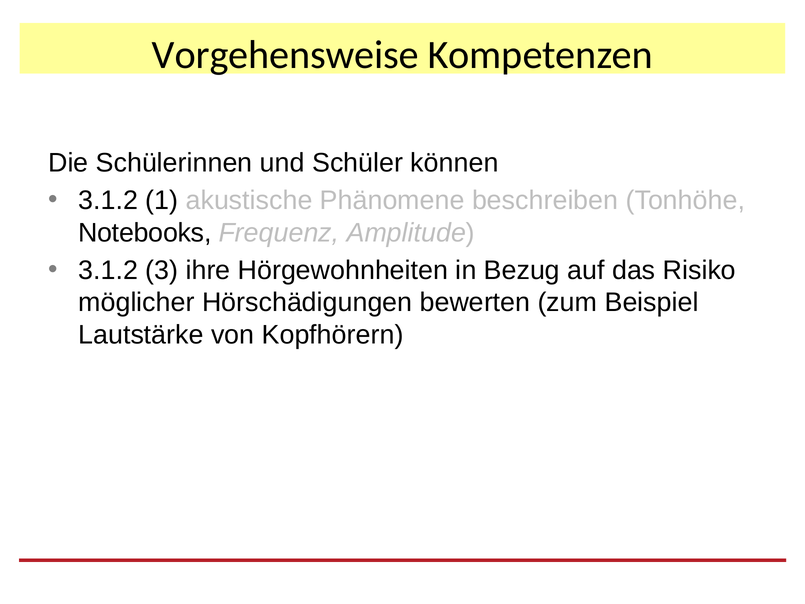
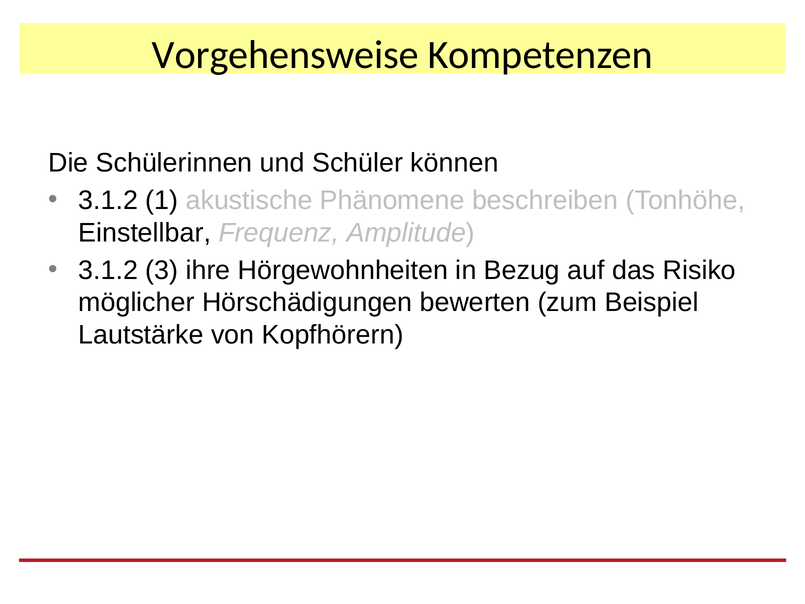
Notebooks: Notebooks -> Einstellbar (145, 233)
